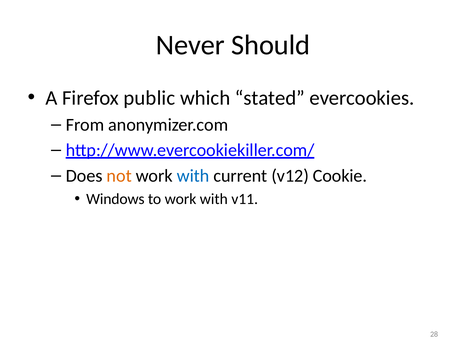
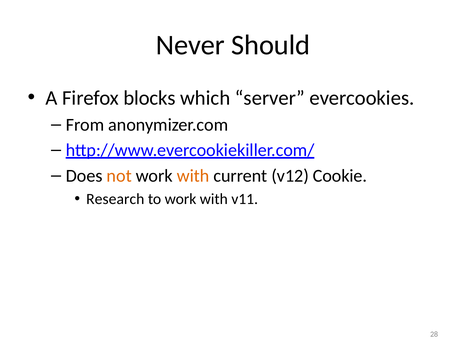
public: public -> blocks (150, 98)
stated: stated -> server (270, 98)
with colour: blue -> orange (193, 176)
Windows: Windows -> Research (115, 199)
